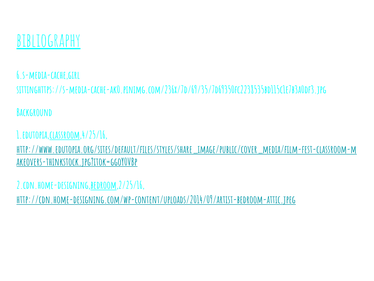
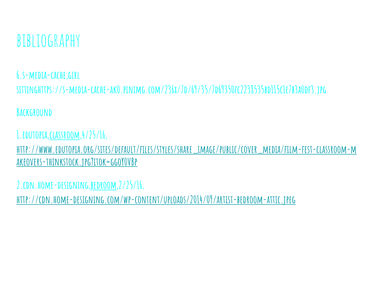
bibliography underline: present -> none (49, 41)
